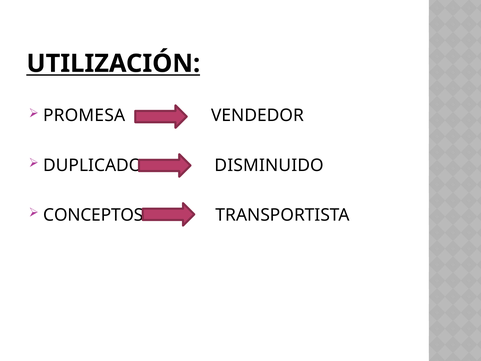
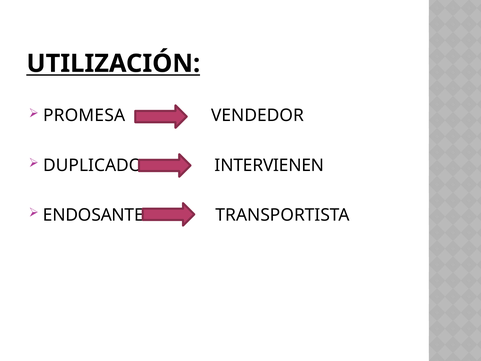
DISMINUIDO: DISMINUIDO -> INTERVIENEN (269, 165)
CONCEPTOS: CONCEPTOS -> ENDOSANTE (93, 215)
